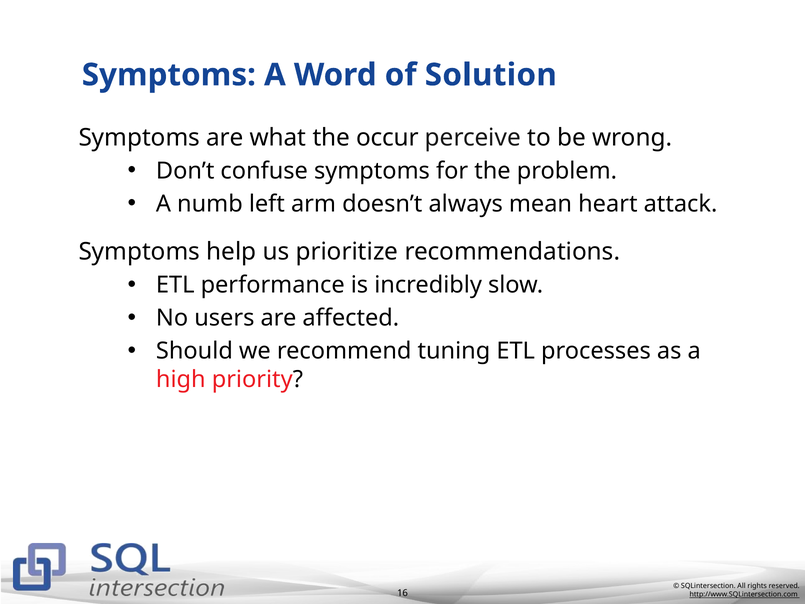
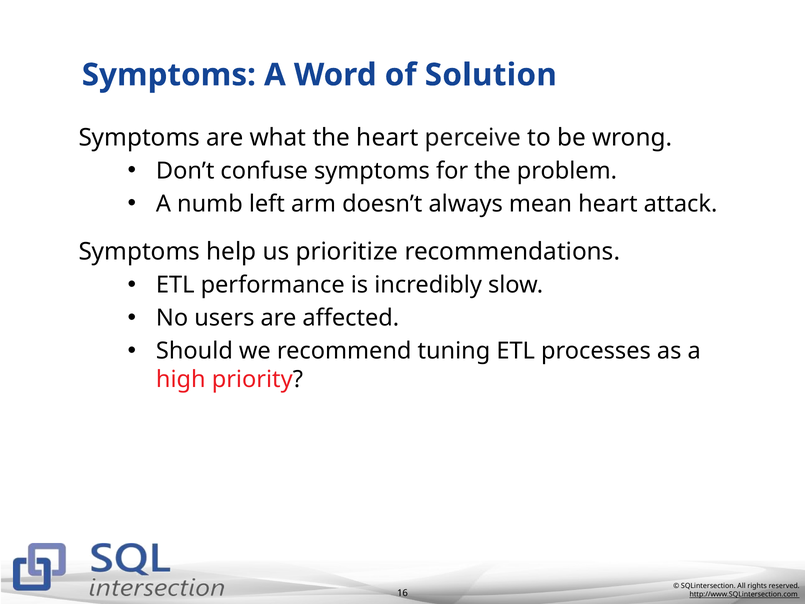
the occur: occur -> heart (387, 137)
